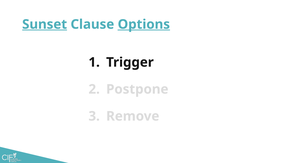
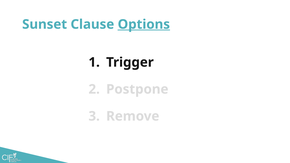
Sunset underline: present -> none (45, 24)
